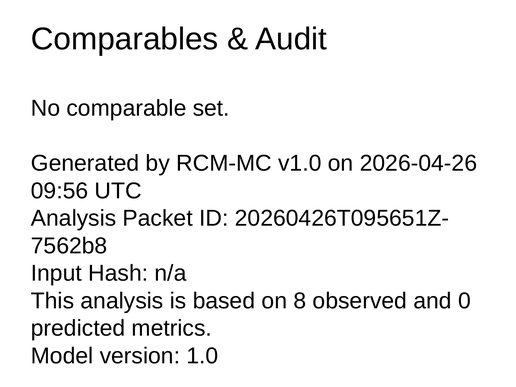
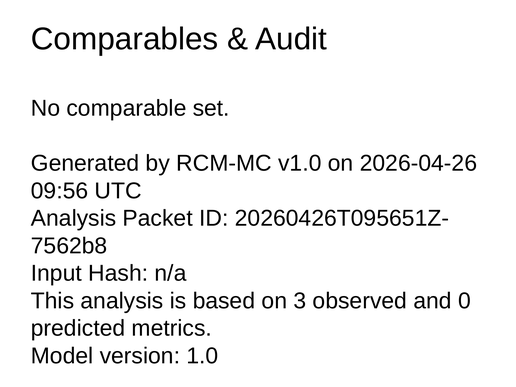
8: 8 -> 3 (300, 301)
